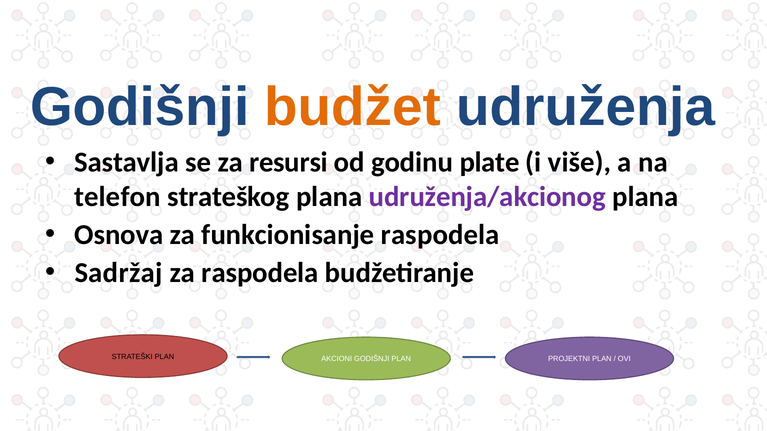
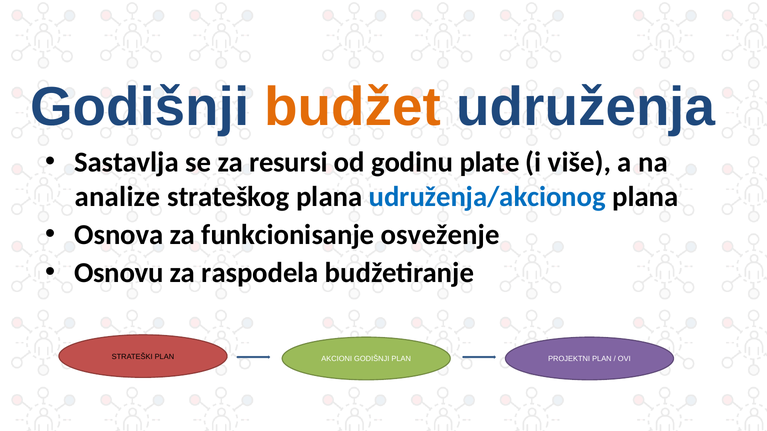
telefon: telefon -> analize (117, 197)
udruženja/akcionog colour: purple -> blue (487, 197)
funkcionisanje raspodela: raspodela -> osveženje (440, 235)
Sadržaj: Sadržaj -> Osnovu (119, 273)
